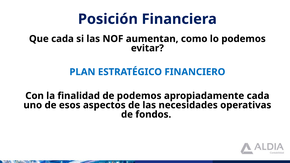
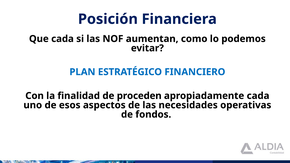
de podemos: podemos -> proceden (139, 96)
